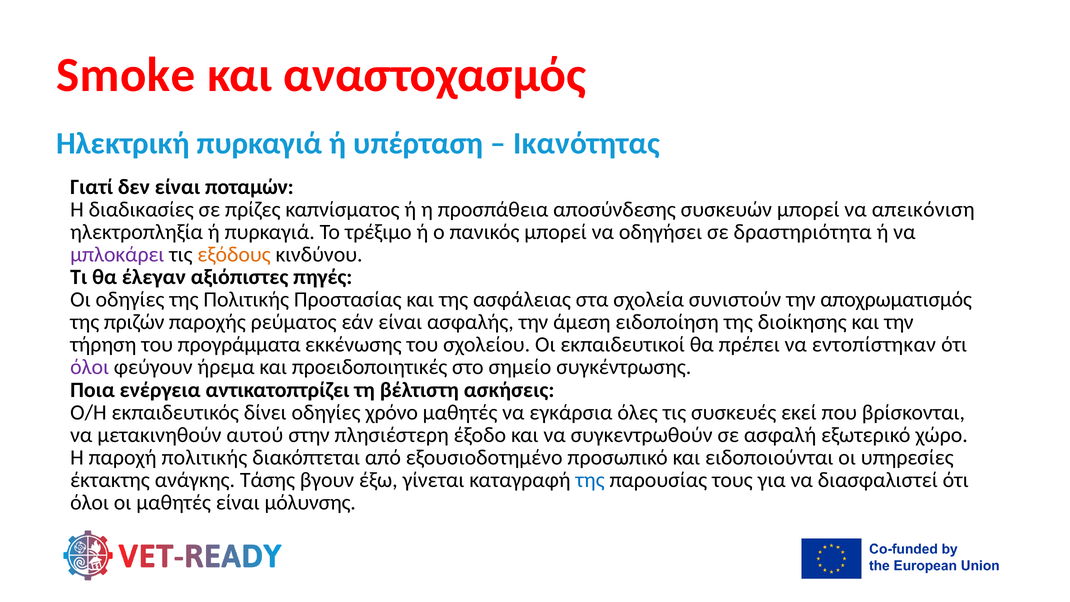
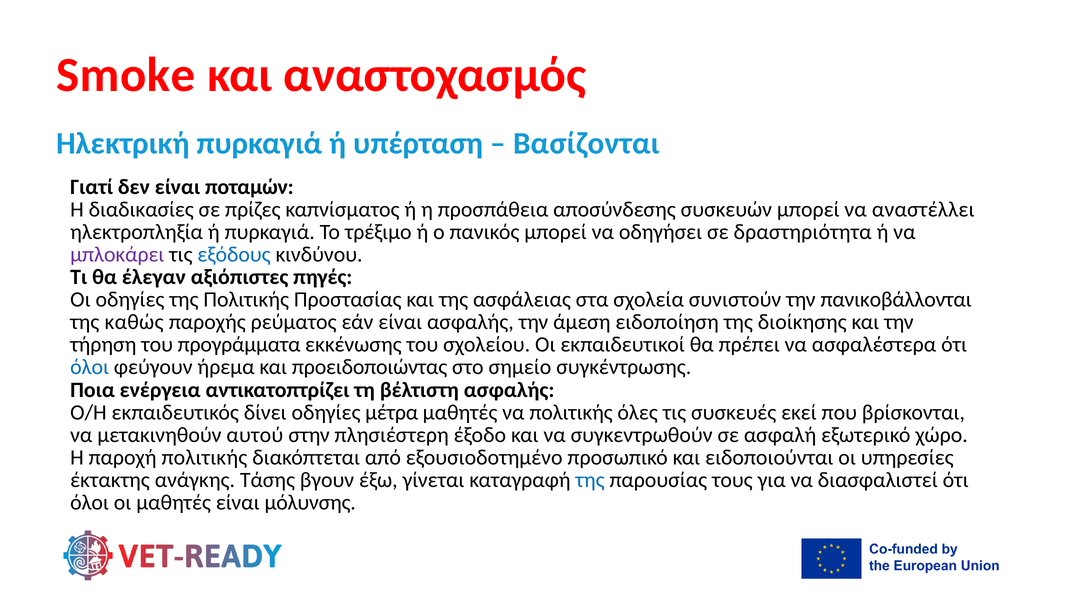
Ικανότητας: Ικανότητας -> Βασίζονται (586, 144)
απεικόνιση: απεικόνιση -> αναστέλλει (923, 209)
εξόδους colour: orange -> blue (234, 255)
αποχρωματισμός: αποχρωματισμός -> πανικοβάλλονται (896, 300)
πριζών: πριζών -> καθώς (134, 322)
εντοπίστηκαν: εντοπίστηκαν -> ασφαλέστερα (874, 345)
όλοι colour: purple -> blue (90, 367)
προειδοποιητικές: προειδοποιητικές -> προειδοποιώντας (370, 367)
βέλτιστη ασκήσεις: ασκήσεις -> ασφαλής (509, 390)
χρόνο: χρόνο -> μέτρα (392, 412)
να εγκάρσια: εγκάρσια -> πολιτικής (571, 412)
